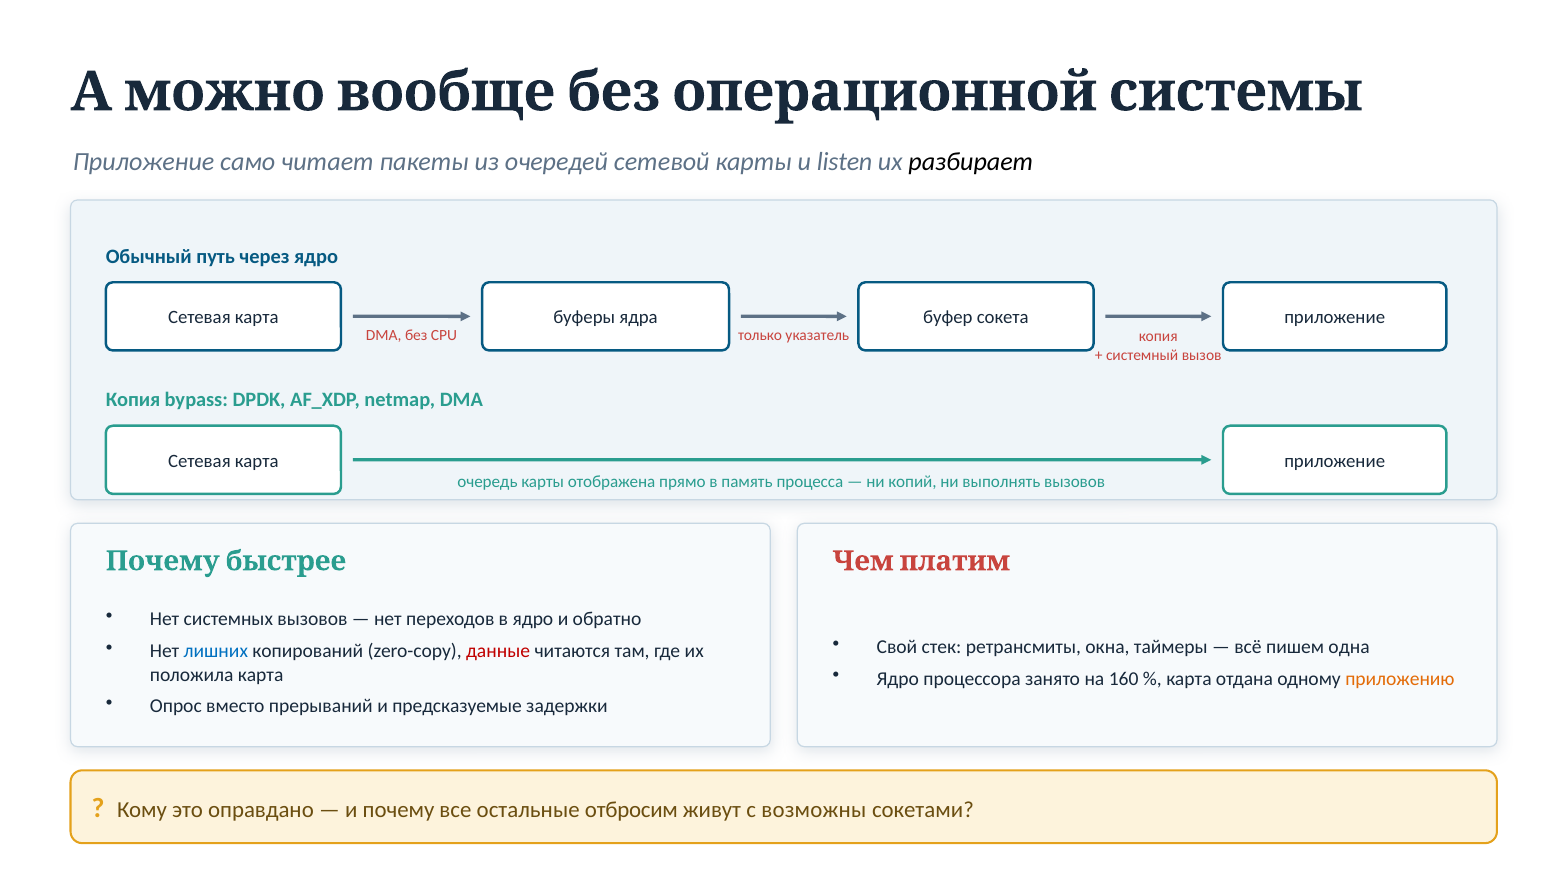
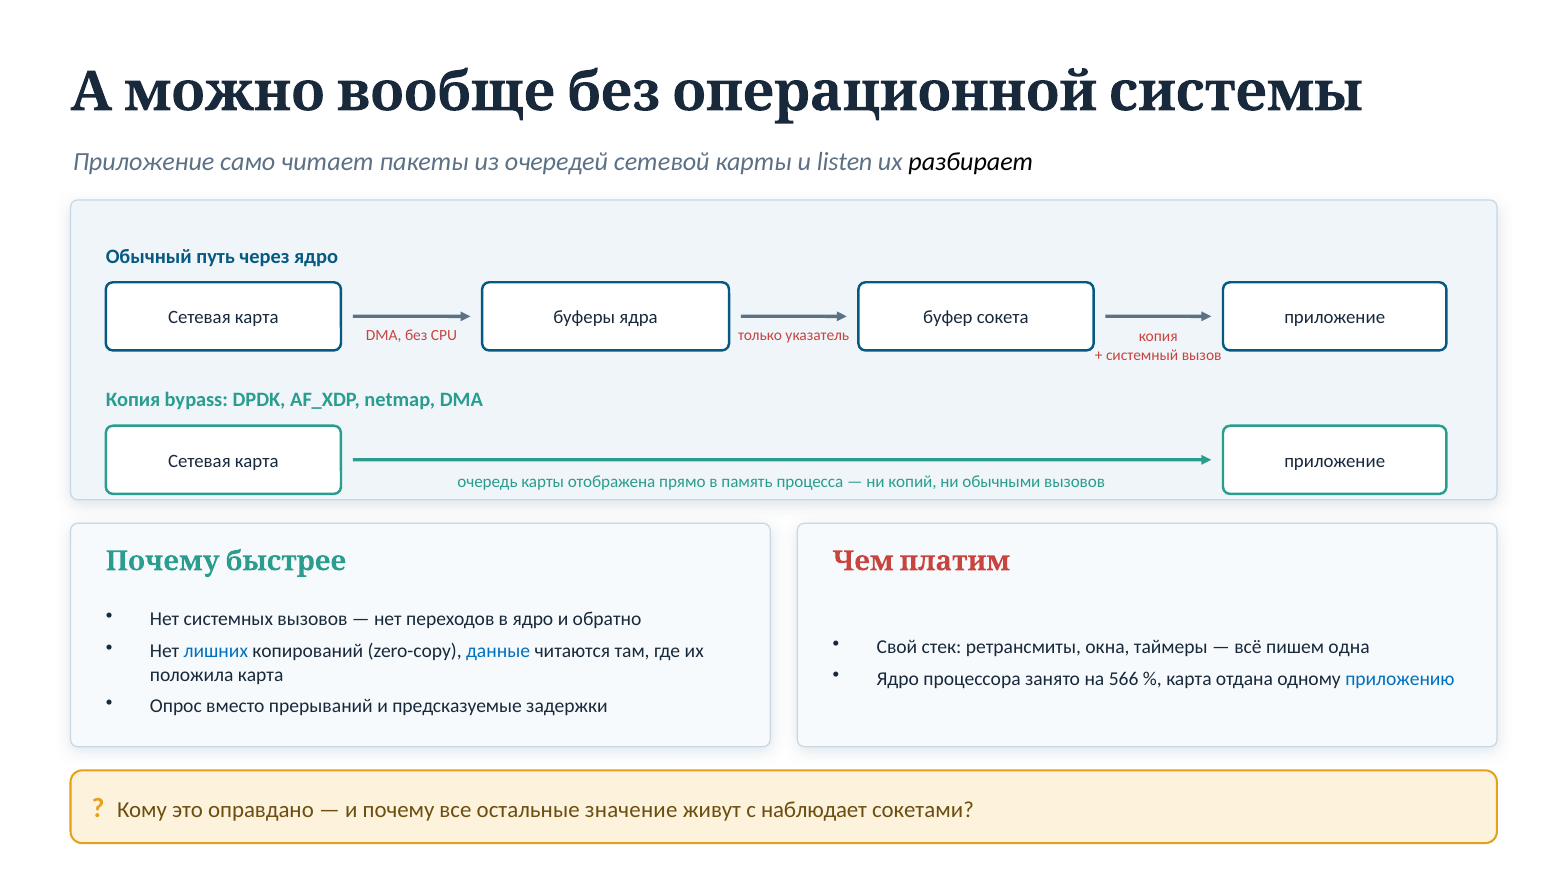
выполнять: выполнять -> обычными (1001, 482)
данные colour: red -> blue (498, 651)
160: 160 -> 566 (1124, 679)
приложению colour: orange -> blue (1400, 679)
отбросим: отбросим -> значение (631, 810)
возможны: возможны -> наблюдает (814, 810)
